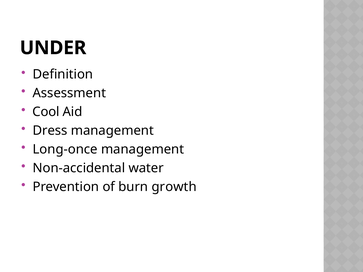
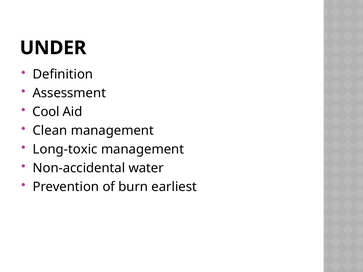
Dress: Dress -> Clean (50, 131)
Long-once: Long-once -> Long-toxic (65, 149)
growth: growth -> earliest (174, 187)
